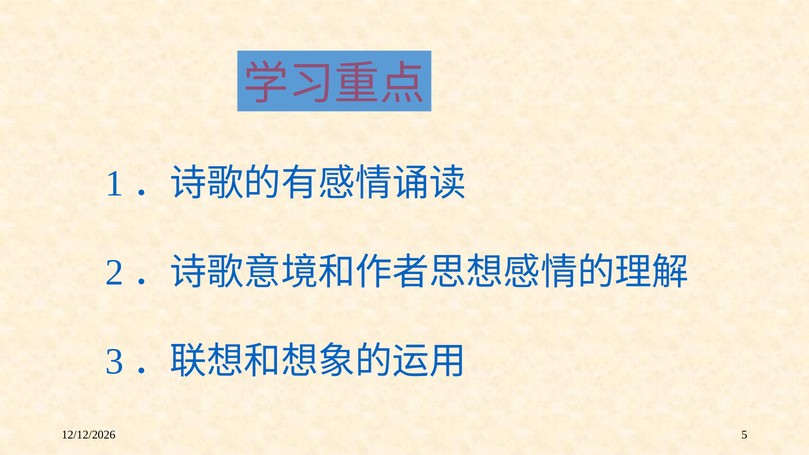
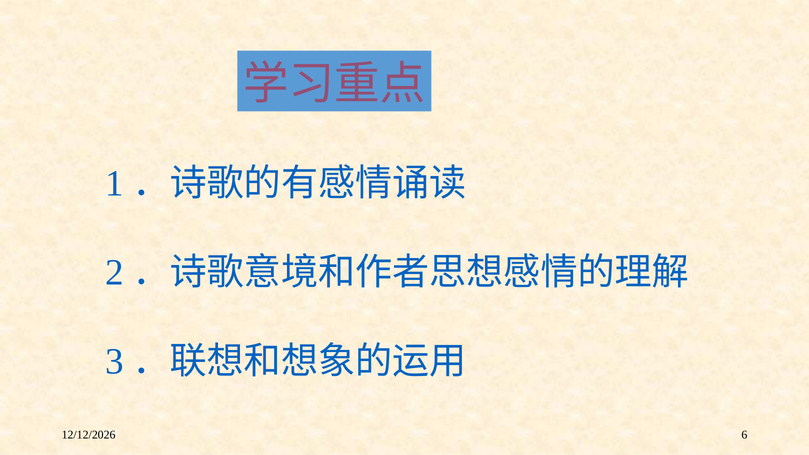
5: 5 -> 6 (744, 435)
